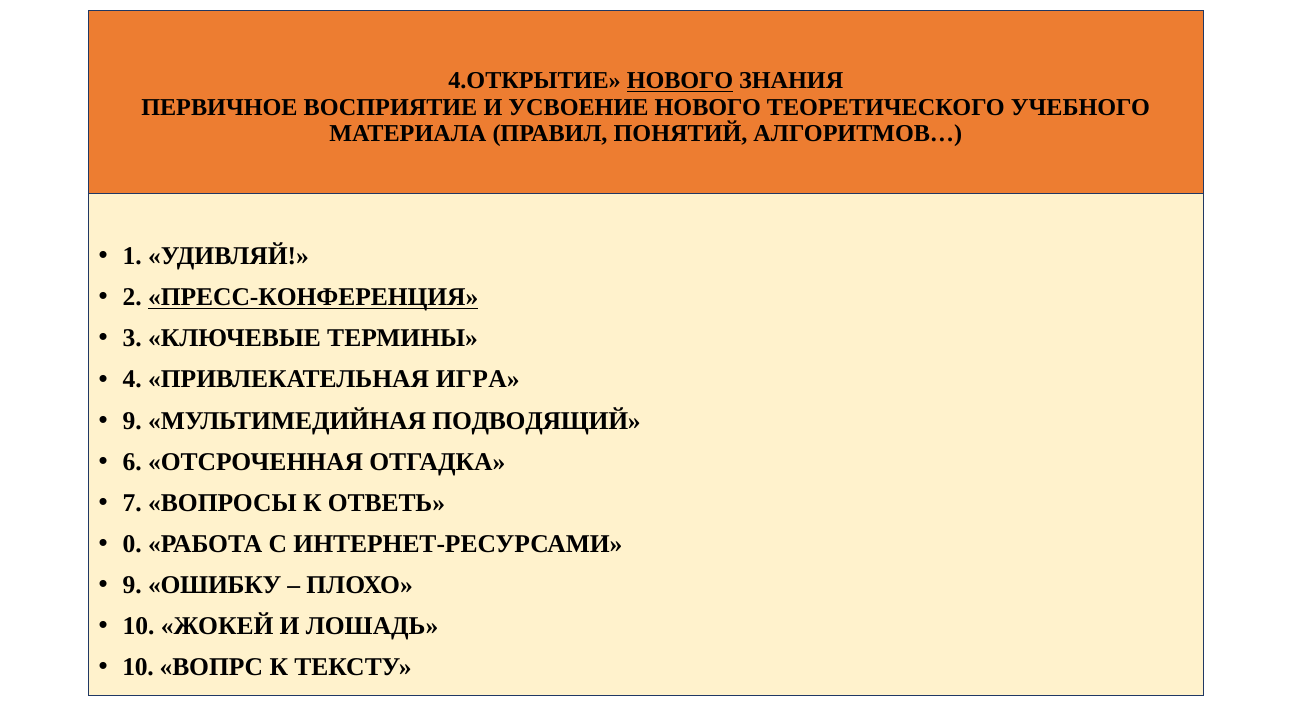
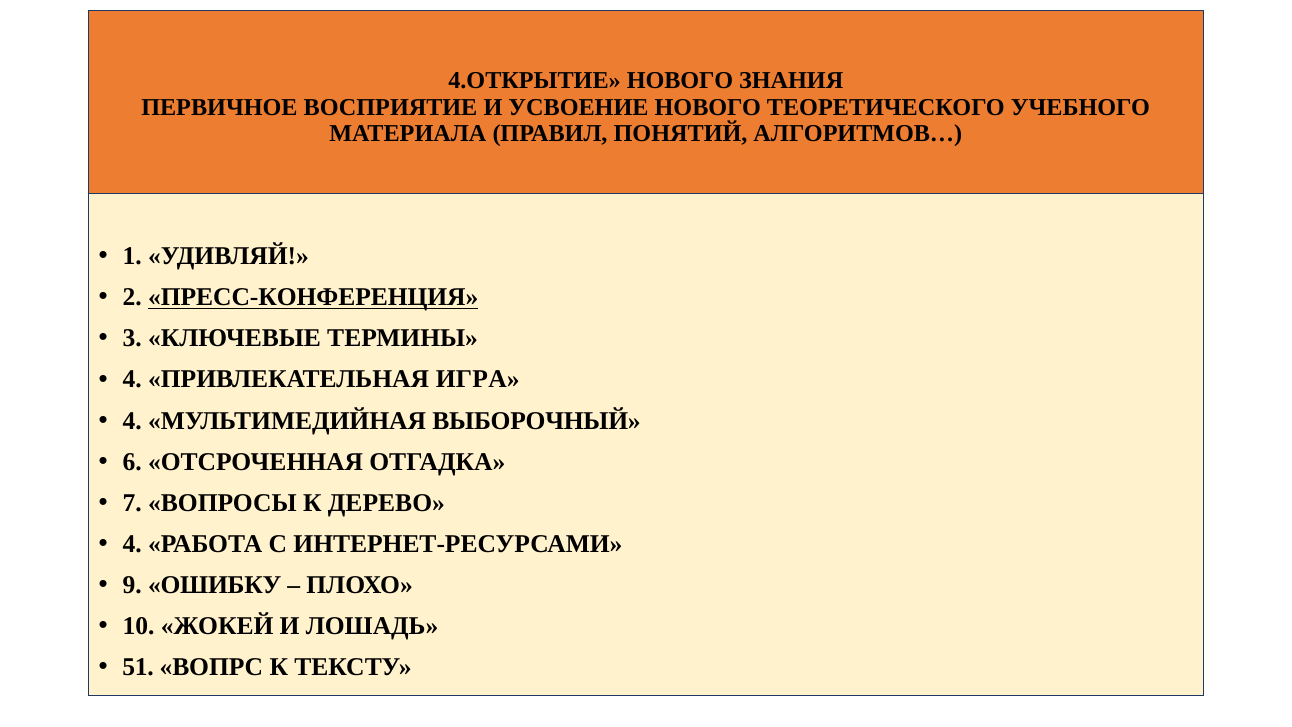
НОВОГО underline: present -> none (680, 81)
9: 9 -> 4 (132, 420)
ПОДВОДЯЩИЙ: ПОДВОДЯЩИЙ -> ВЫБОРОЧНЫЙ (537, 420)
ОТВЕТЬ: ОТВЕТЬ -> ДЕРЕВО (386, 503)
0: 0 -> 4 (132, 544)
10: 10 -> 51 (138, 667)
